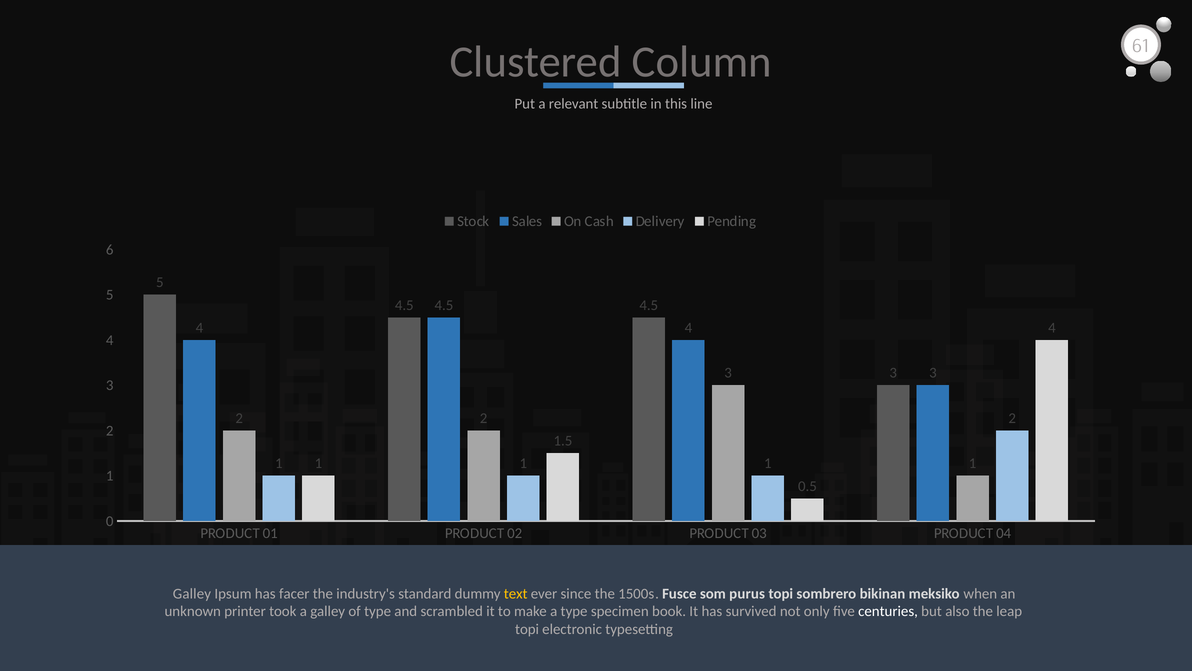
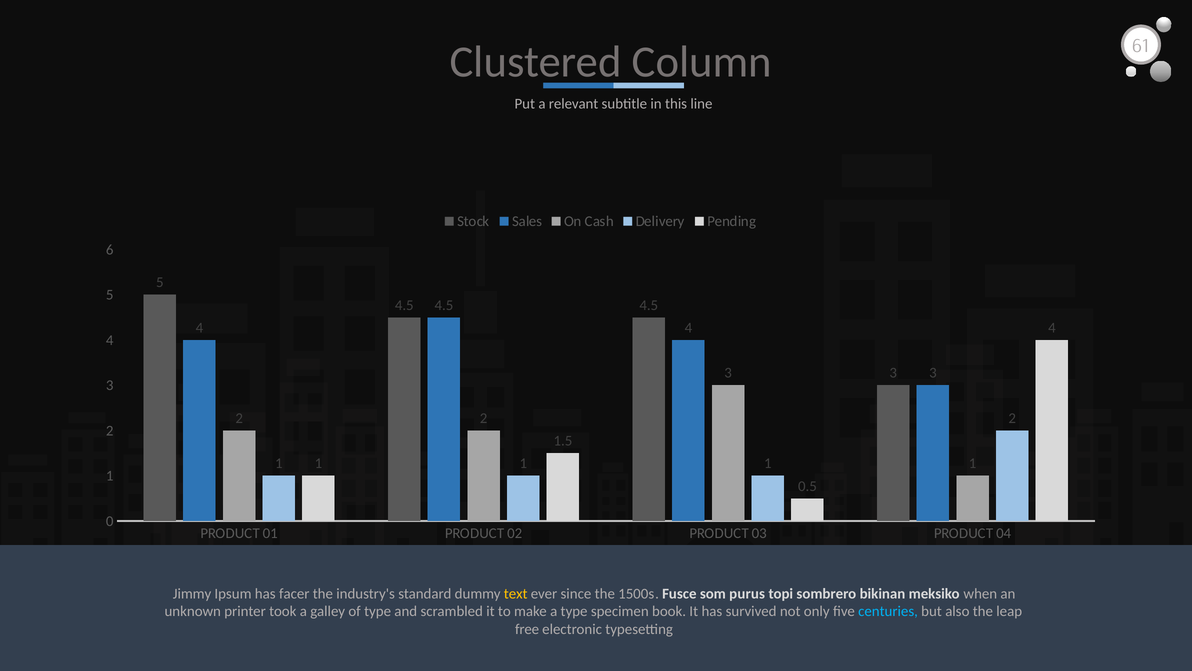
Galley: Galley -> Jimmy (192, 593)
centuries colour: white -> light blue (888, 611)
topi: topi -> free (527, 629)
